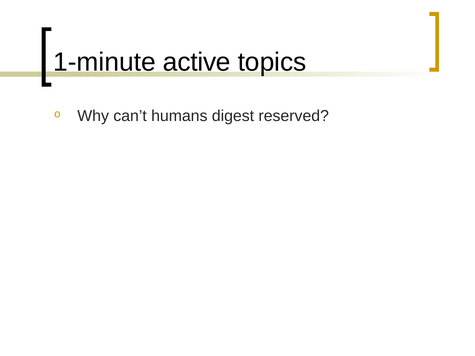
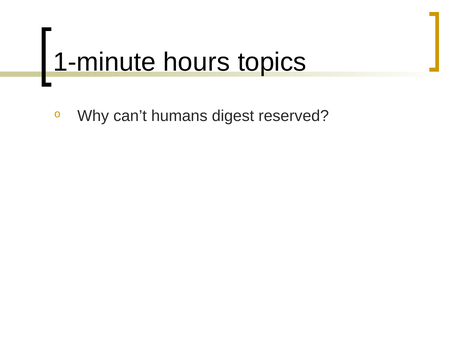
active: active -> hours (197, 62)
